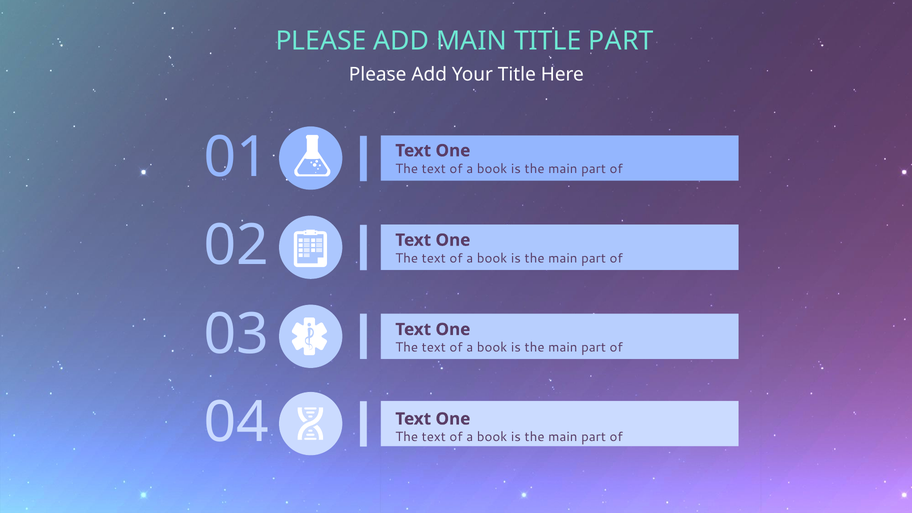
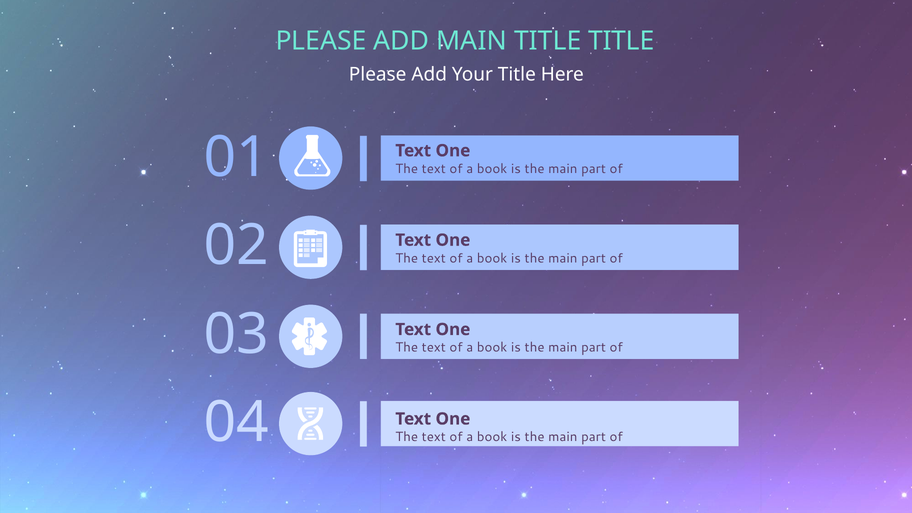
TITLE PART: PART -> TITLE (621, 41)
